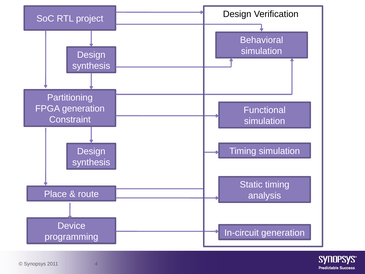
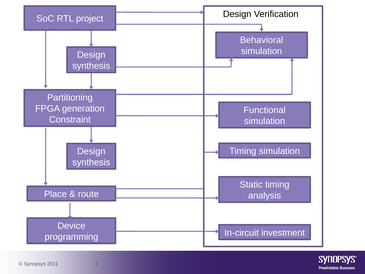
In-circuit generation: generation -> investment (283, 233)
